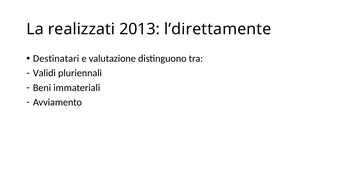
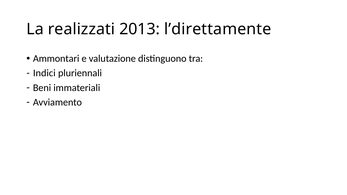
Destinatari: Destinatari -> Ammontari (56, 59)
Validi: Validi -> Indici (44, 73)
